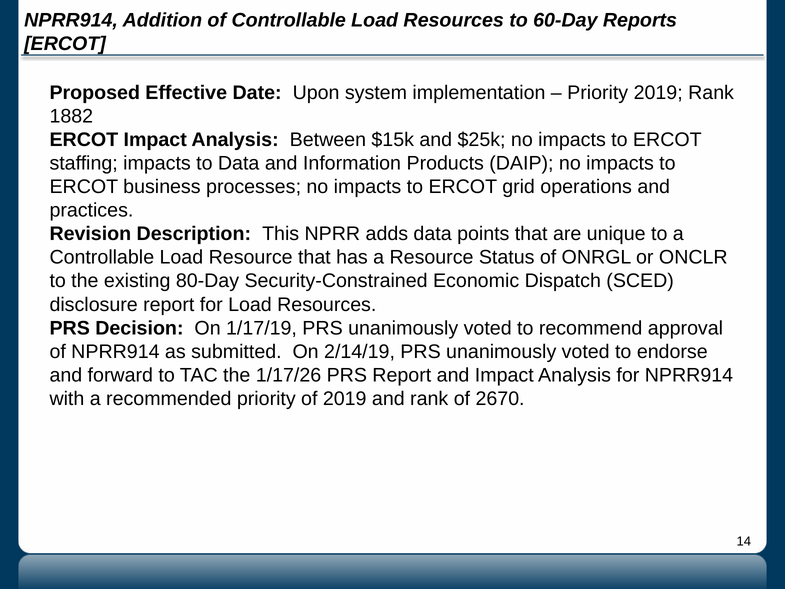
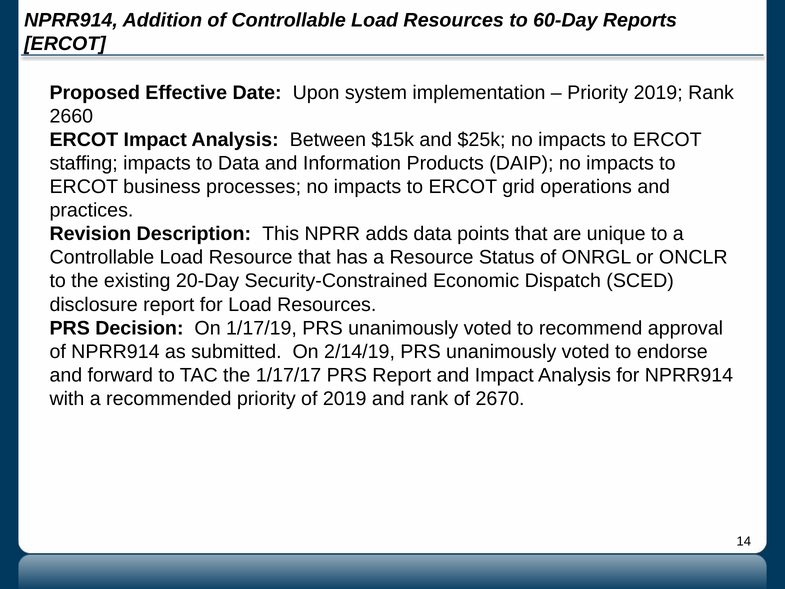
1882: 1882 -> 2660 (71, 116)
80-Day: 80-Day -> 20-Day (207, 281)
1/17/26: 1/17/26 -> 1/17/17 (288, 375)
